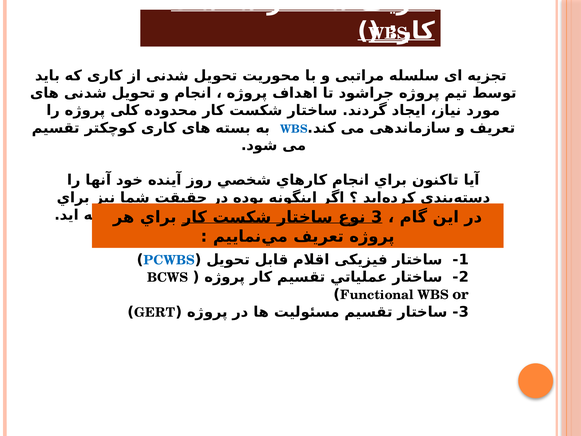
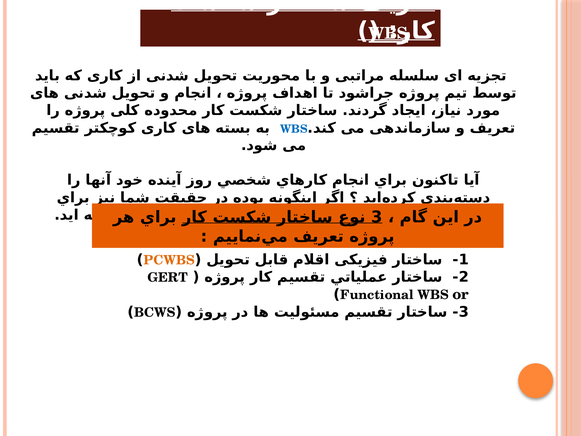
PCWBS colour: blue -> orange (169, 260)
BCWS: BCWS -> GERT (168, 277)
GERT: GERT -> BCWS (155, 312)
